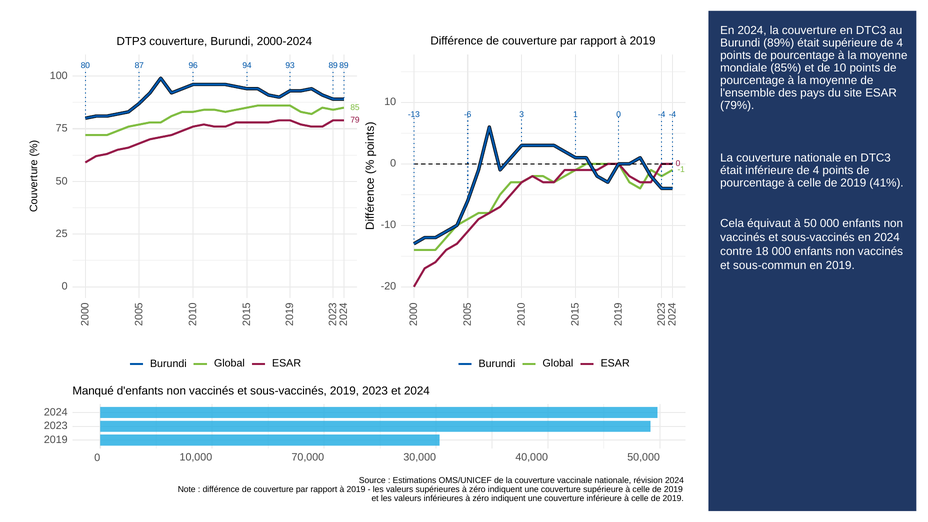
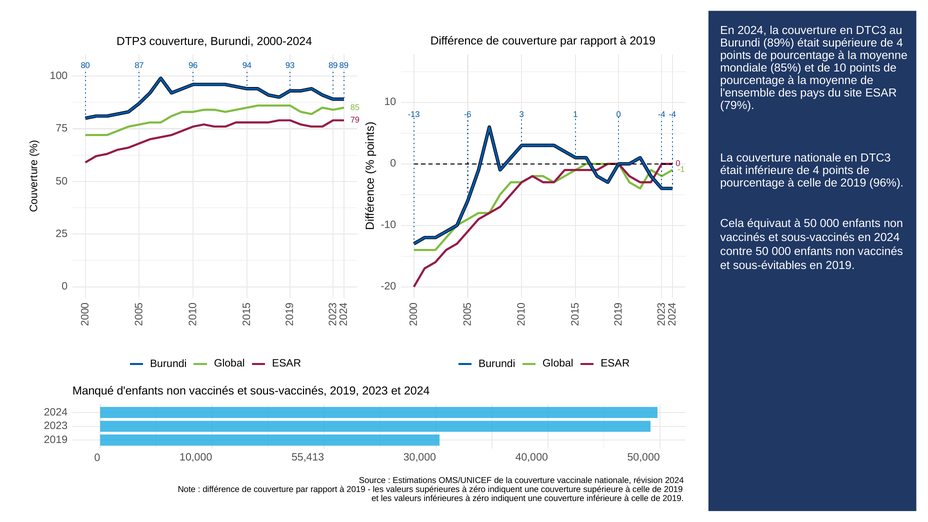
41%: 41% -> 96% (887, 183)
contre 18: 18 -> 50 (762, 251)
sous-commun: sous-commun -> sous-évitables (770, 265)
70,000: 70,000 -> 55,413 (308, 457)
